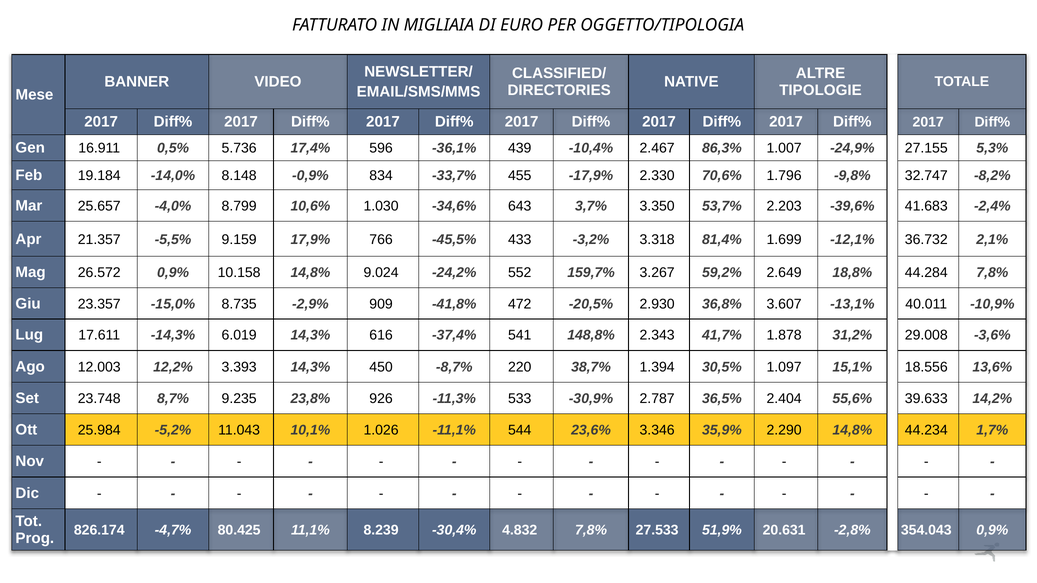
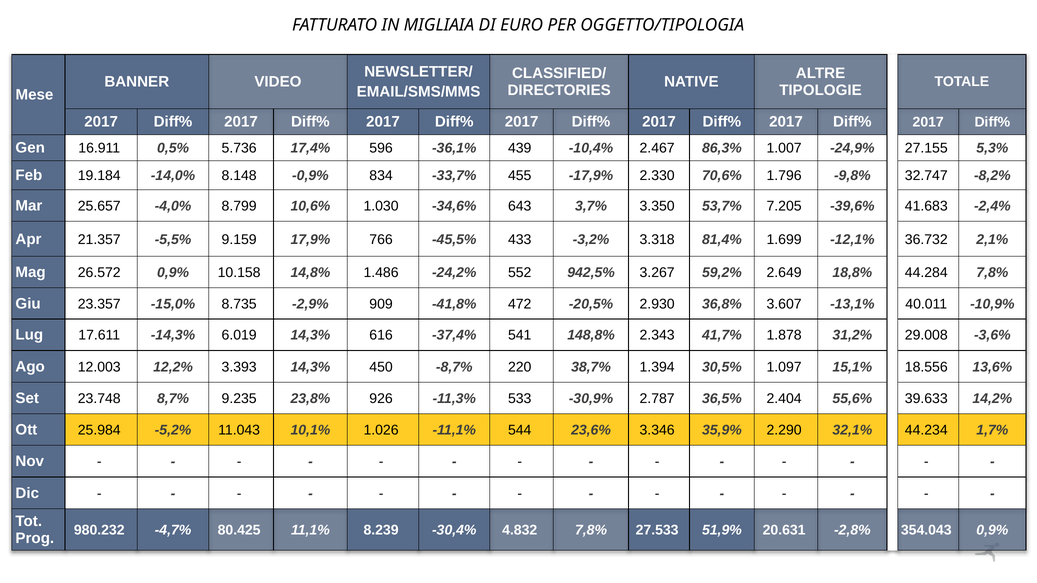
2.203: 2.203 -> 7.205 (784, 206)
9.024: 9.024 -> 1.486 (381, 273)
159,7%: 159,7% -> 942,5% (591, 273)
2.290 14,8%: 14,8% -> 32,1% (852, 430)
826.174: 826.174 -> 980.232 (99, 530)
